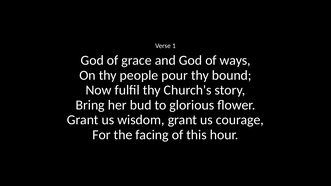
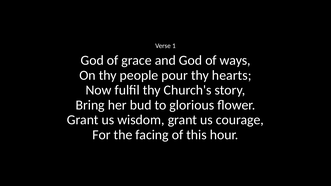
bound: bound -> hearts (232, 75)
